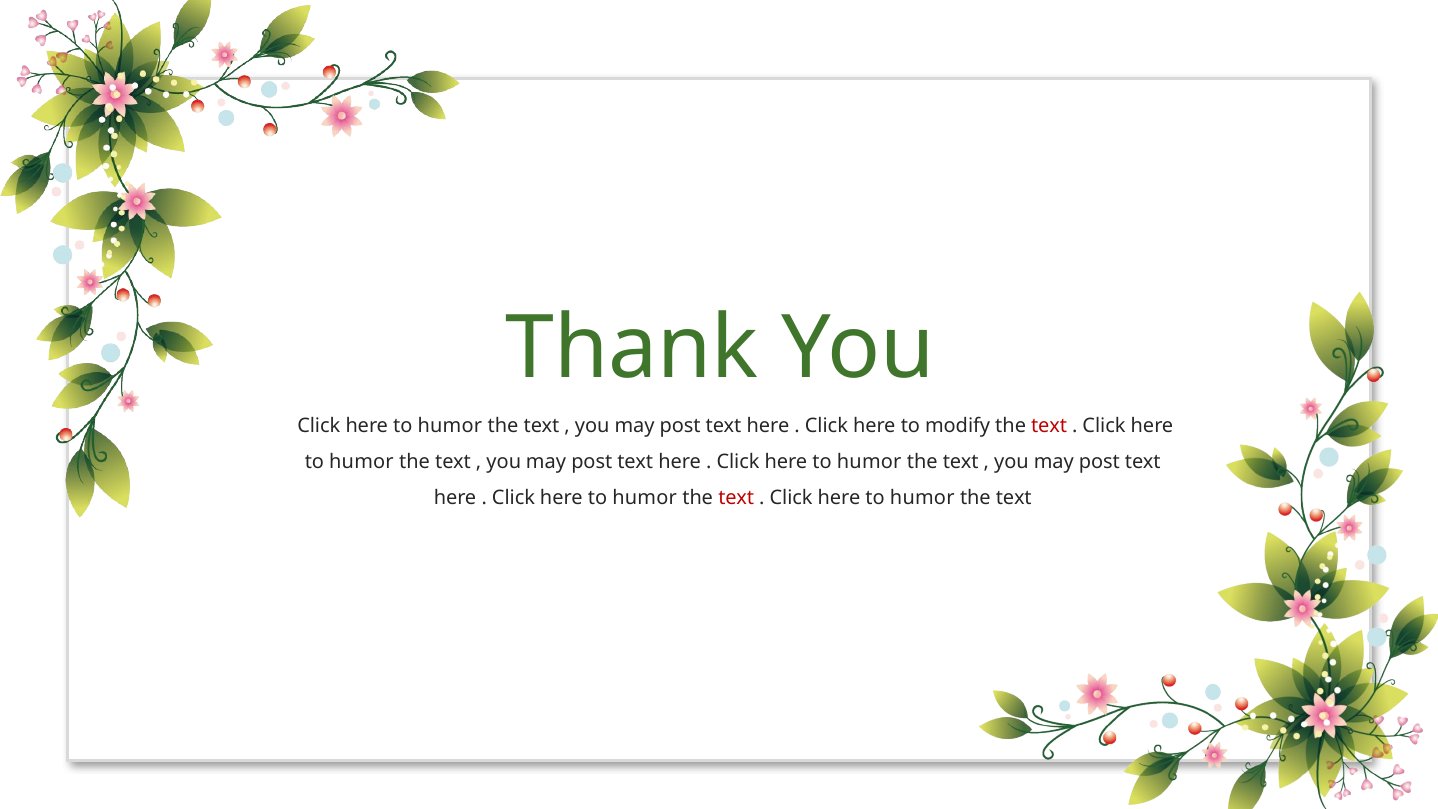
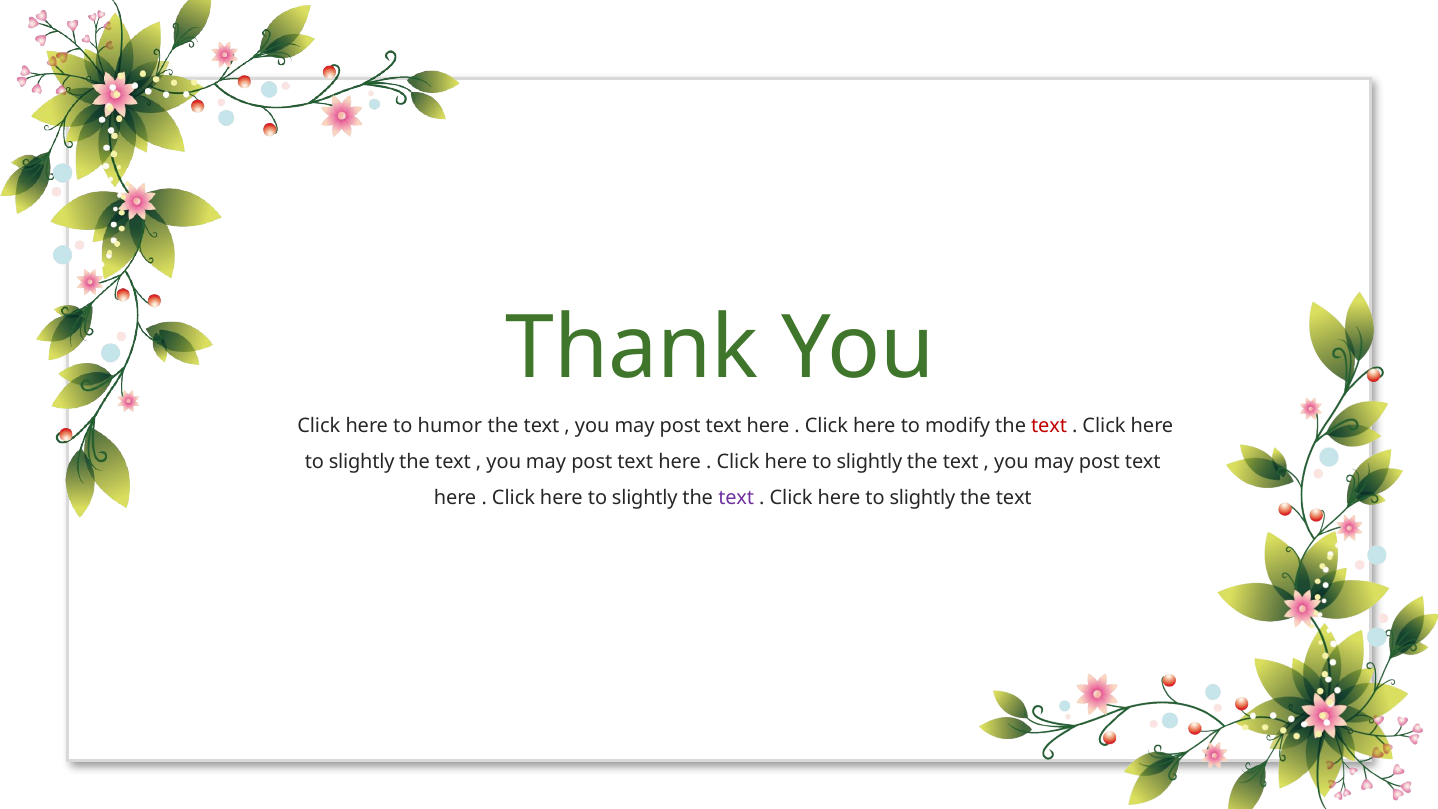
humor: humor -> slightly (362, 462)
humor: humor -> slightly (869, 462)
humor: humor -> slightly (645, 498)
text colour: red -> purple (736, 498)
humor: humor -> slightly (922, 498)
